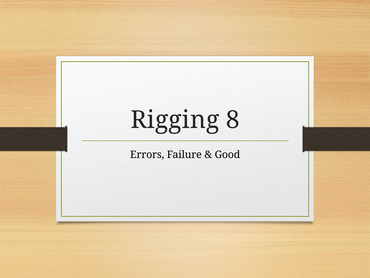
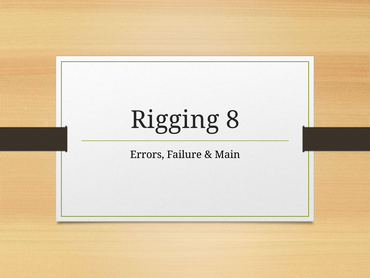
Good: Good -> Main (227, 154)
